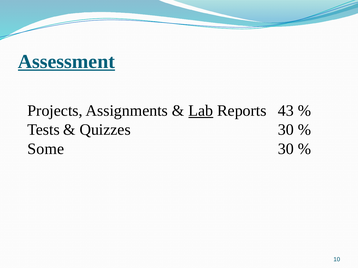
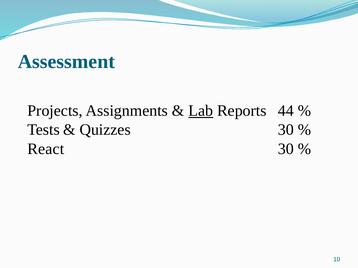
Assessment underline: present -> none (66, 62)
43: 43 -> 44 (286, 111)
Some: Some -> React (46, 149)
